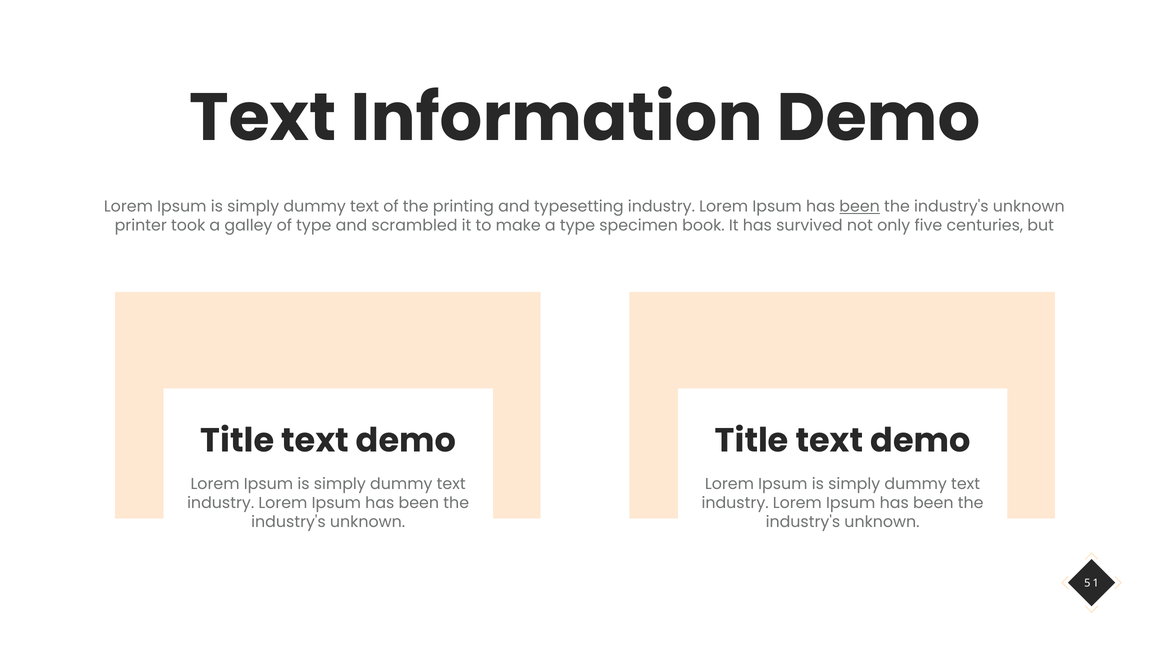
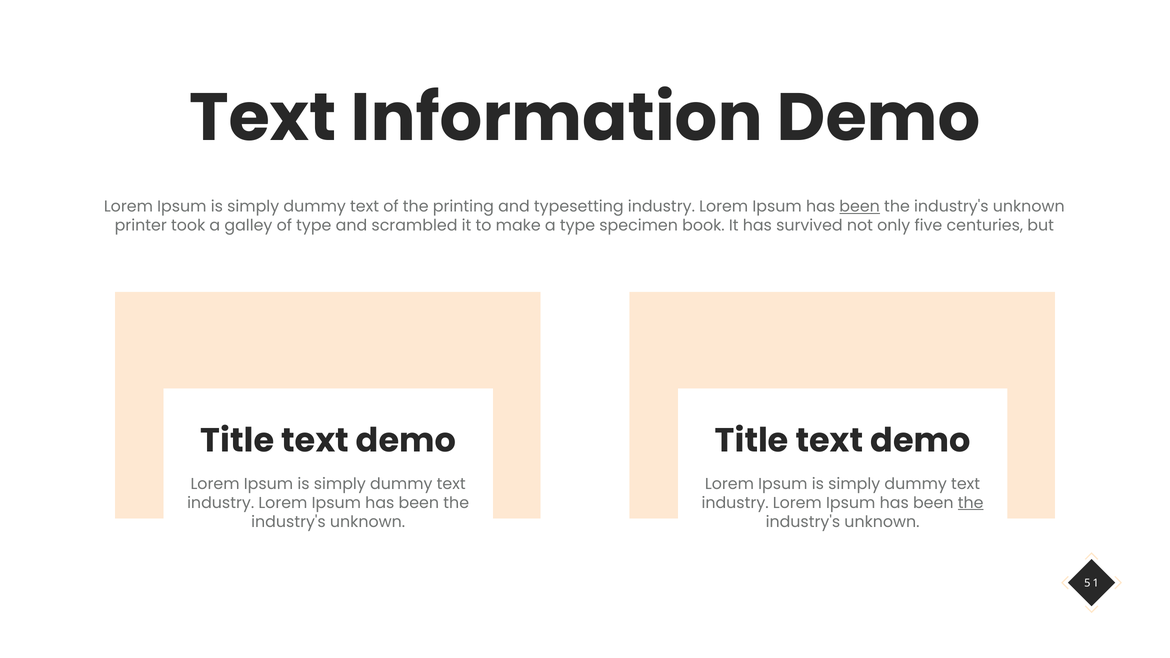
the underline: none -> present (971, 503)
